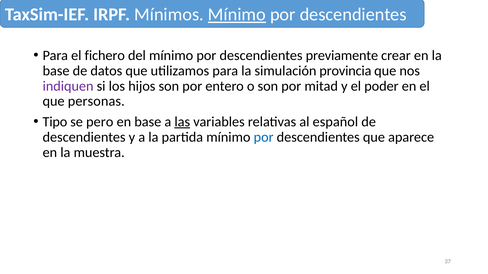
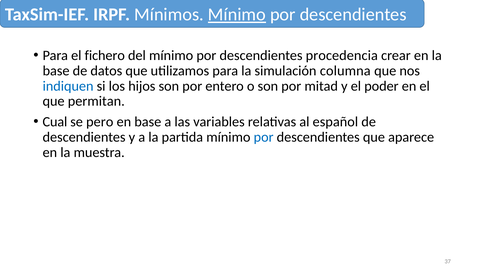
previamente: previamente -> procedencia (342, 55)
provincia: provincia -> columna (345, 71)
indiquen colour: purple -> blue (68, 86)
personas: personas -> permitan (96, 101)
Tipo: Tipo -> Cual (55, 122)
las underline: present -> none (182, 122)
